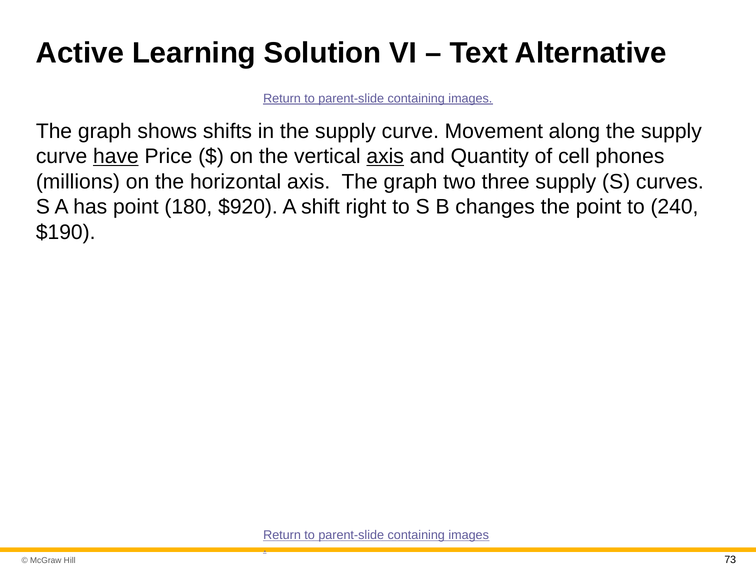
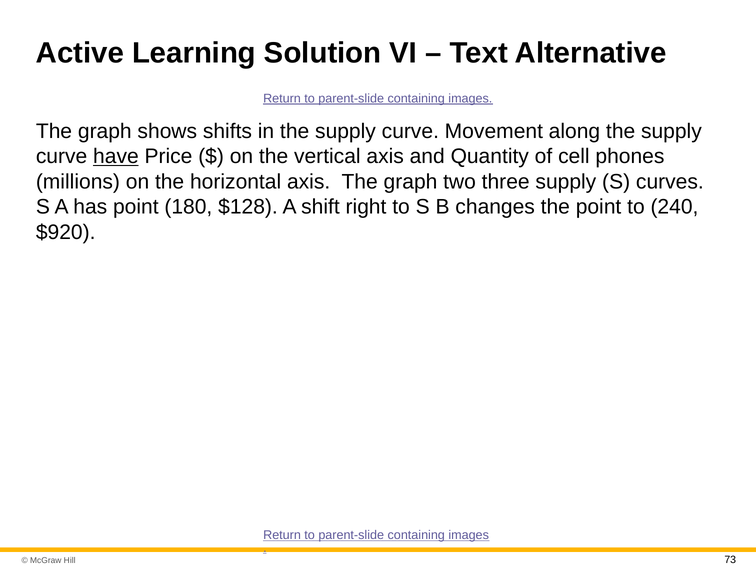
axis underline: present -> none (385, 157)
$920: $920 -> $128 (248, 207)
$190: $190 -> $920 (66, 232)
